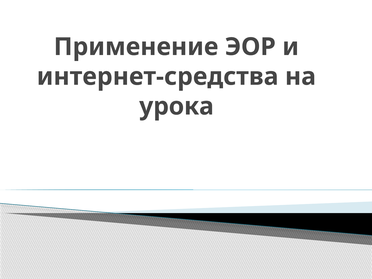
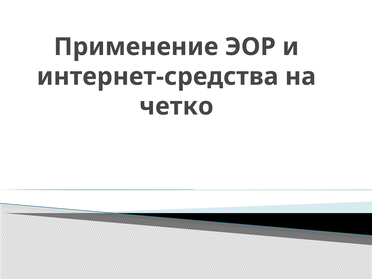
урока: урока -> четко (176, 106)
